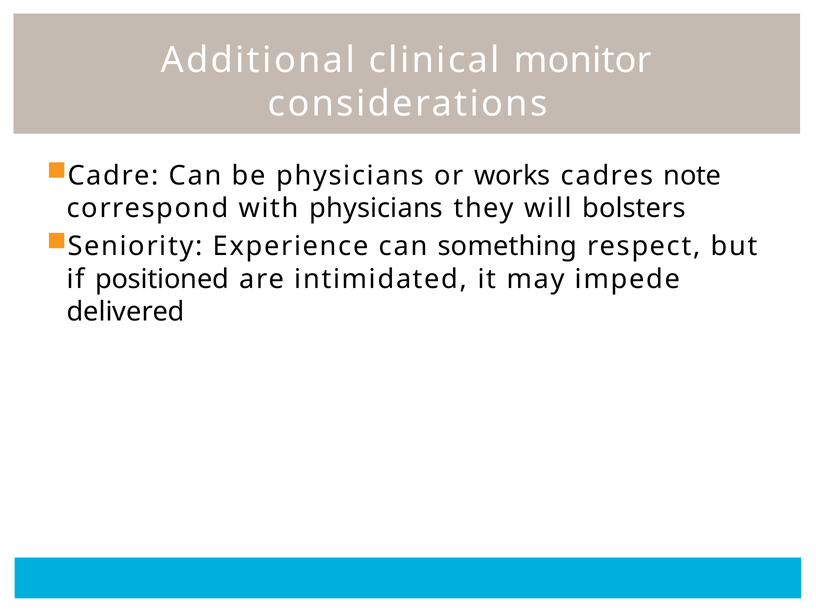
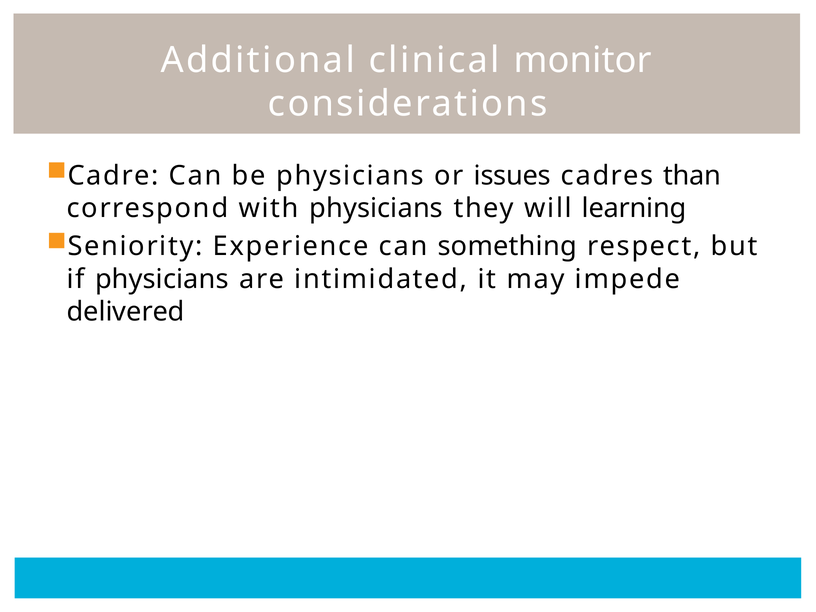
works: works -> issues (512, 176)
note: note -> than (692, 176)
bolsters: bolsters -> learning (634, 208)
if positioned: positioned -> physicians (162, 279)
